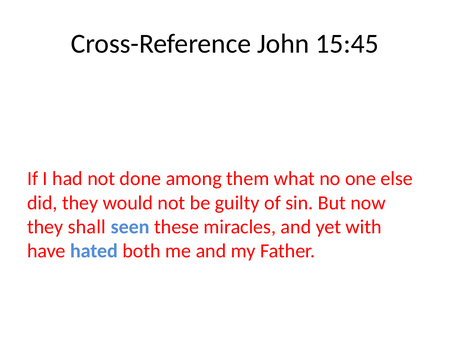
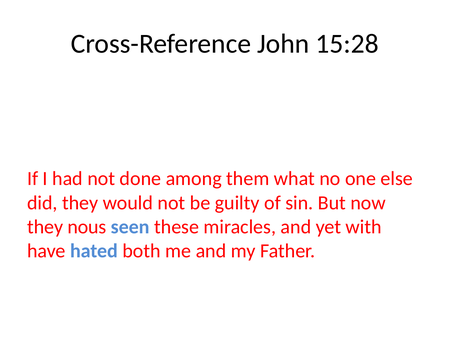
15:45: 15:45 -> 15:28 (347, 44)
shall: shall -> nous (87, 226)
